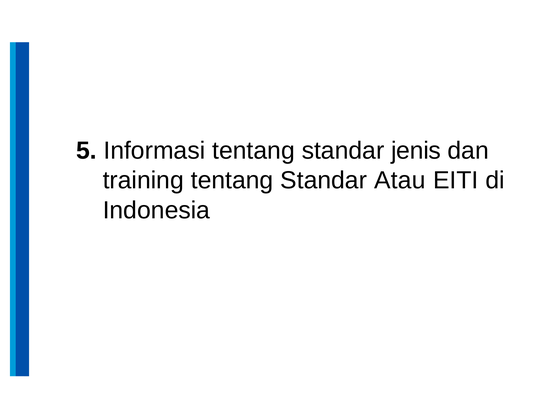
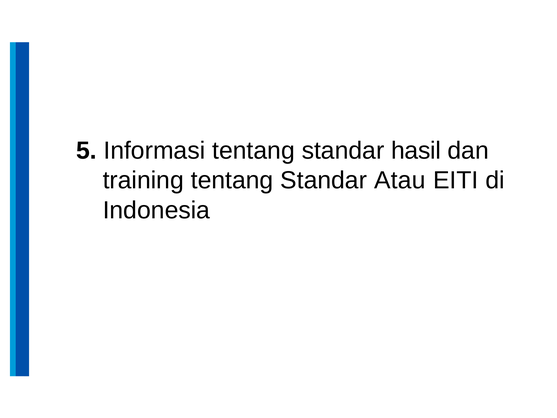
jenis: jenis -> hasil (416, 151)
